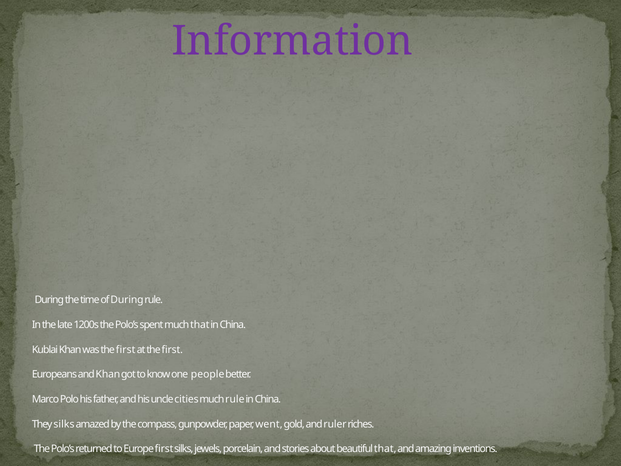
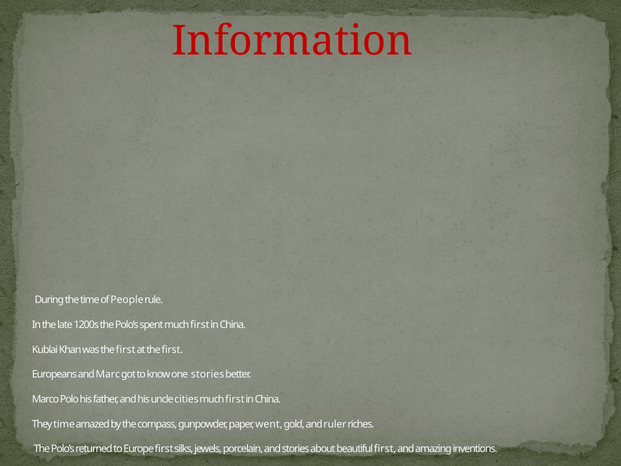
Information colour: purple -> red (292, 41)
of During: During -> People (127, 300)
spent much that: that -> first (200, 325)
and Khan: Khan -> Marc (108, 374)
one people: people -> stories (208, 374)
rule: rule -> first (235, 399)
They silks: silks -> time (64, 424)
beautiful that: that -> first (385, 449)
